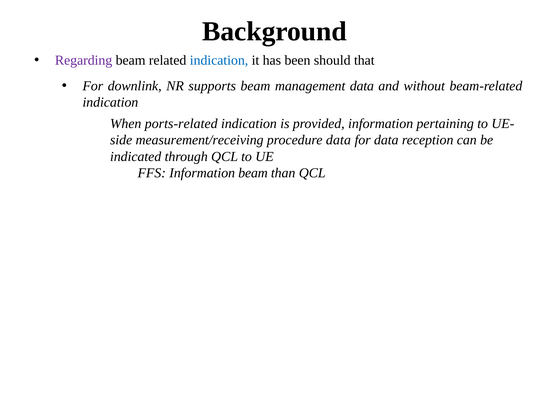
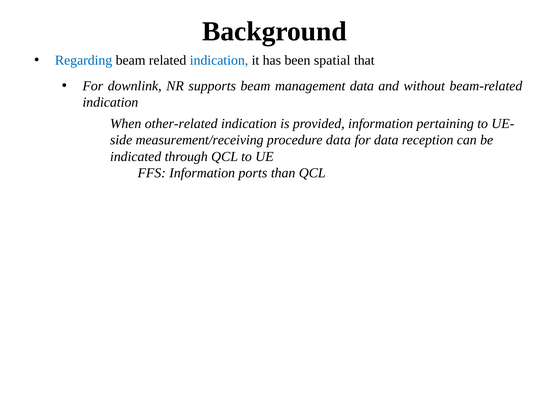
Regarding colour: purple -> blue (84, 60)
should: should -> spatial (332, 60)
ports-related: ports-related -> other-related (181, 124)
Information beam: beam -> ports (253, 173)
